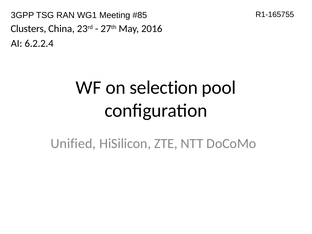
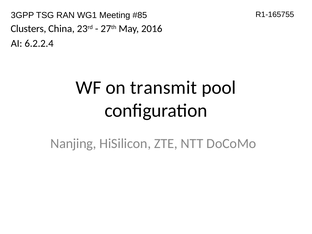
selection: selection -> transmit (164, 88)
Unified: Unified -> Nanjing (73, 143)
